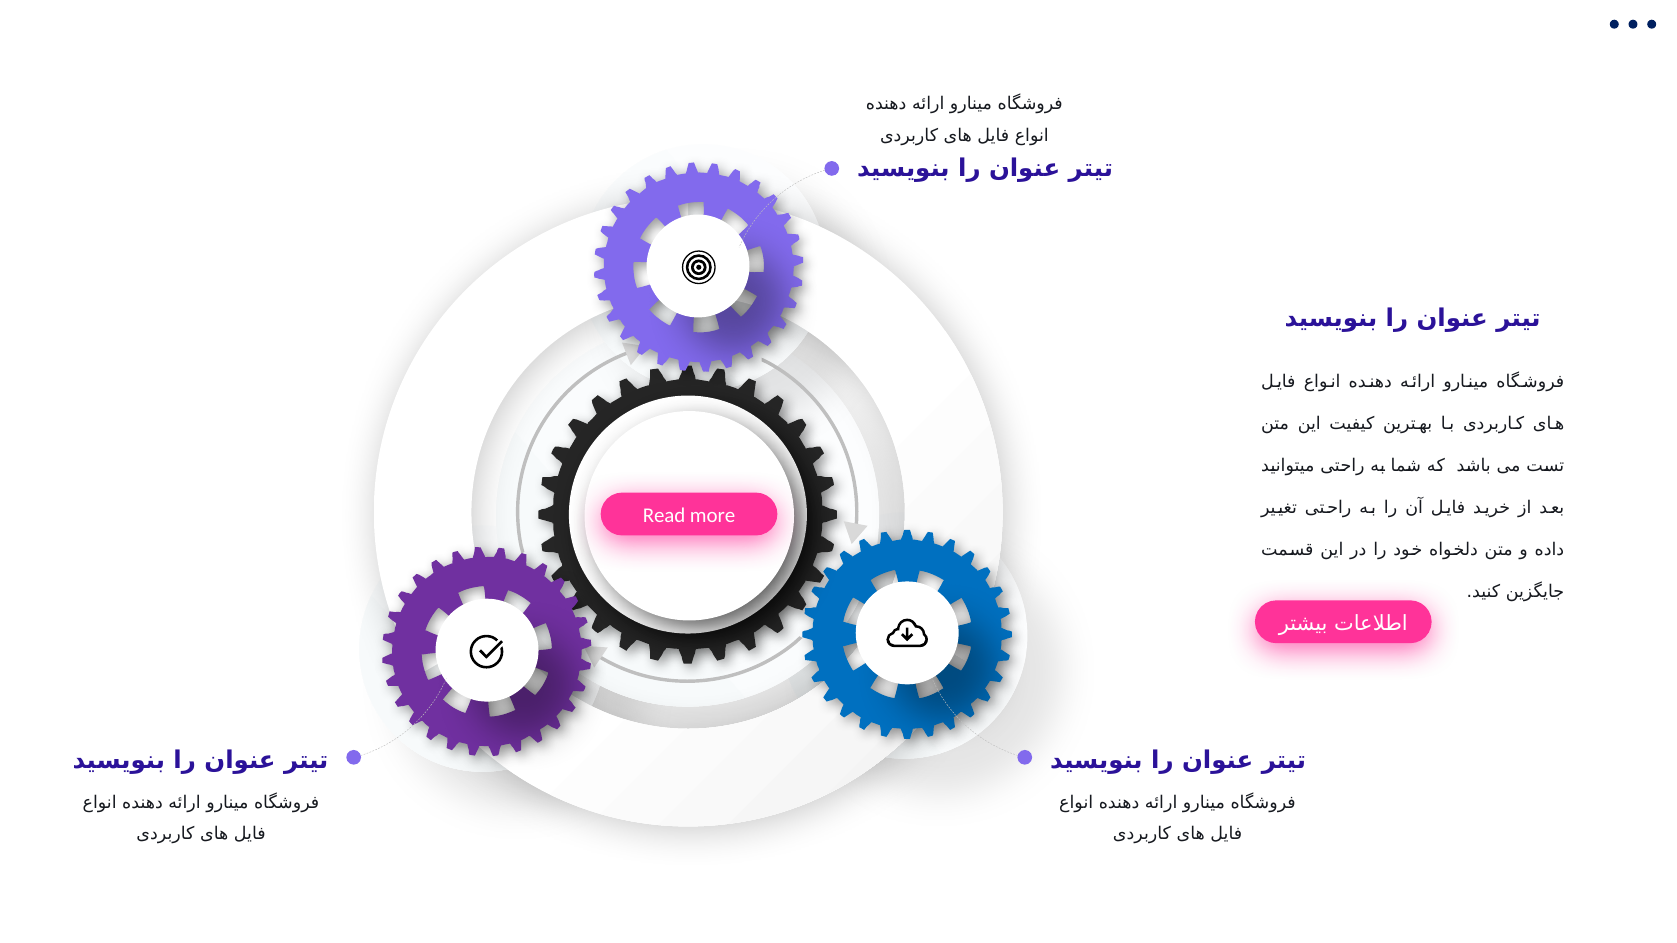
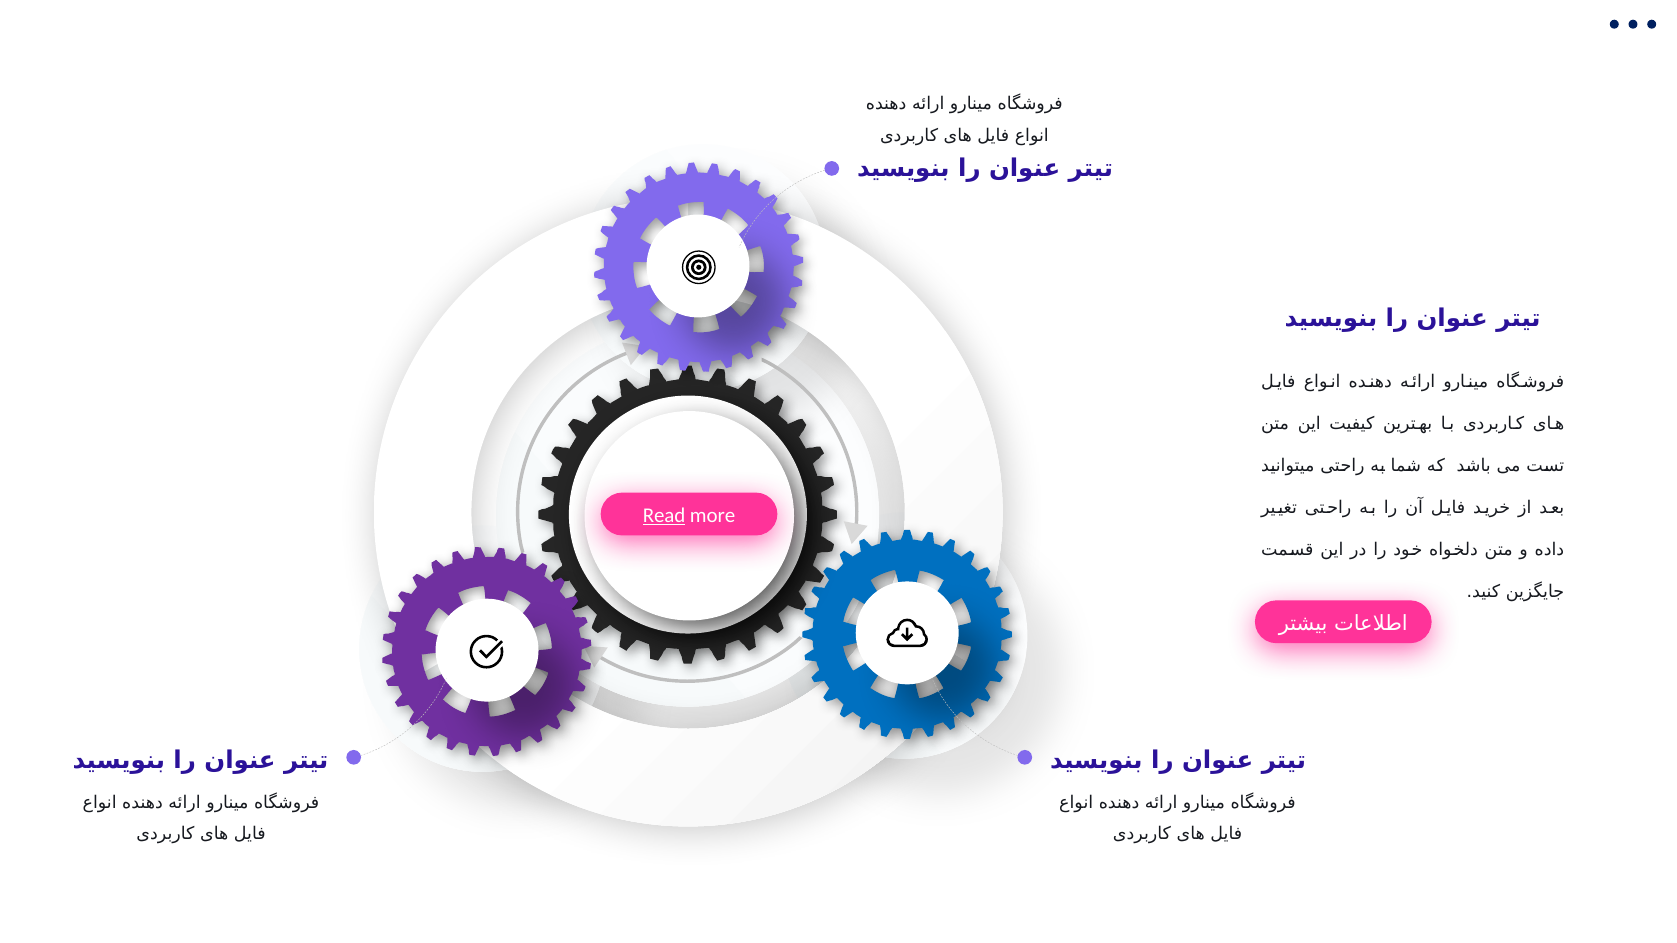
Read underline: none -> present (664, 516)
